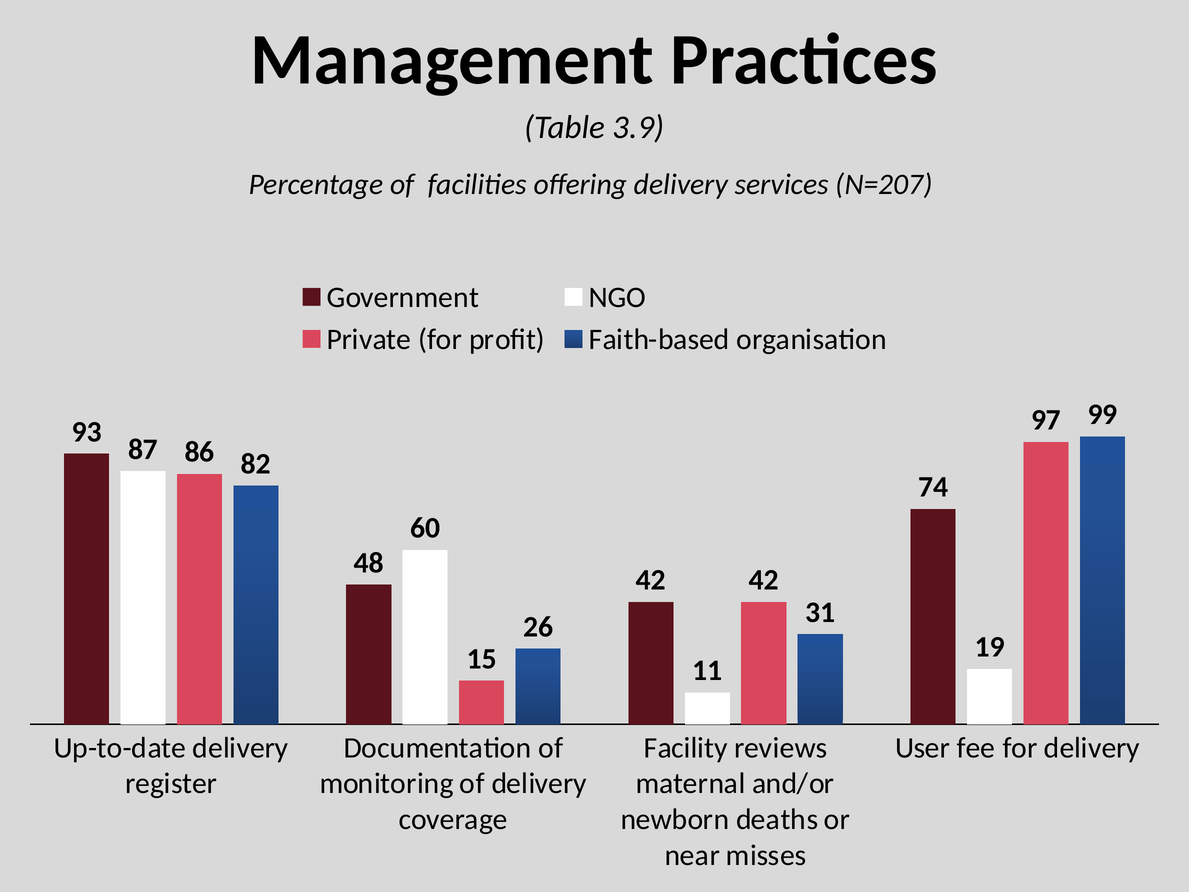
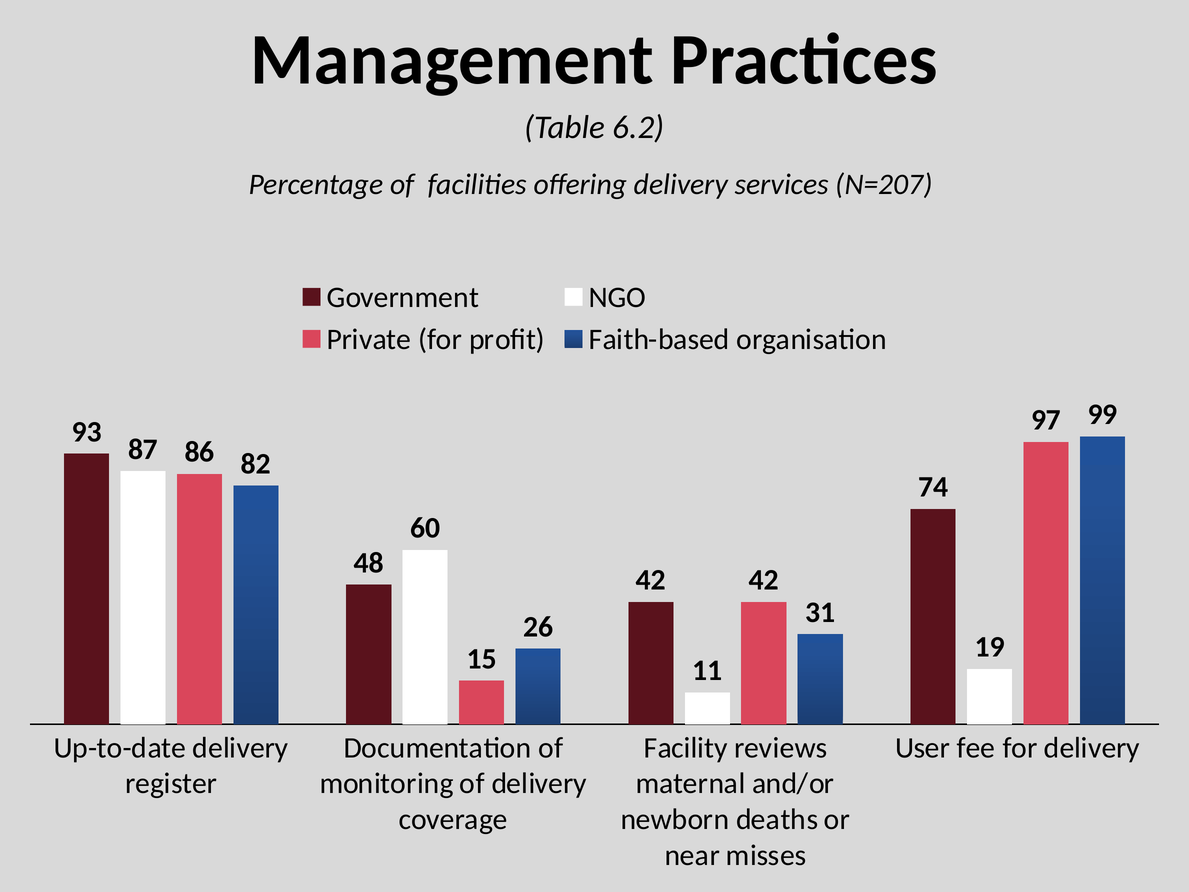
3.9: 3.9 -> 6.2 (638, 127)
